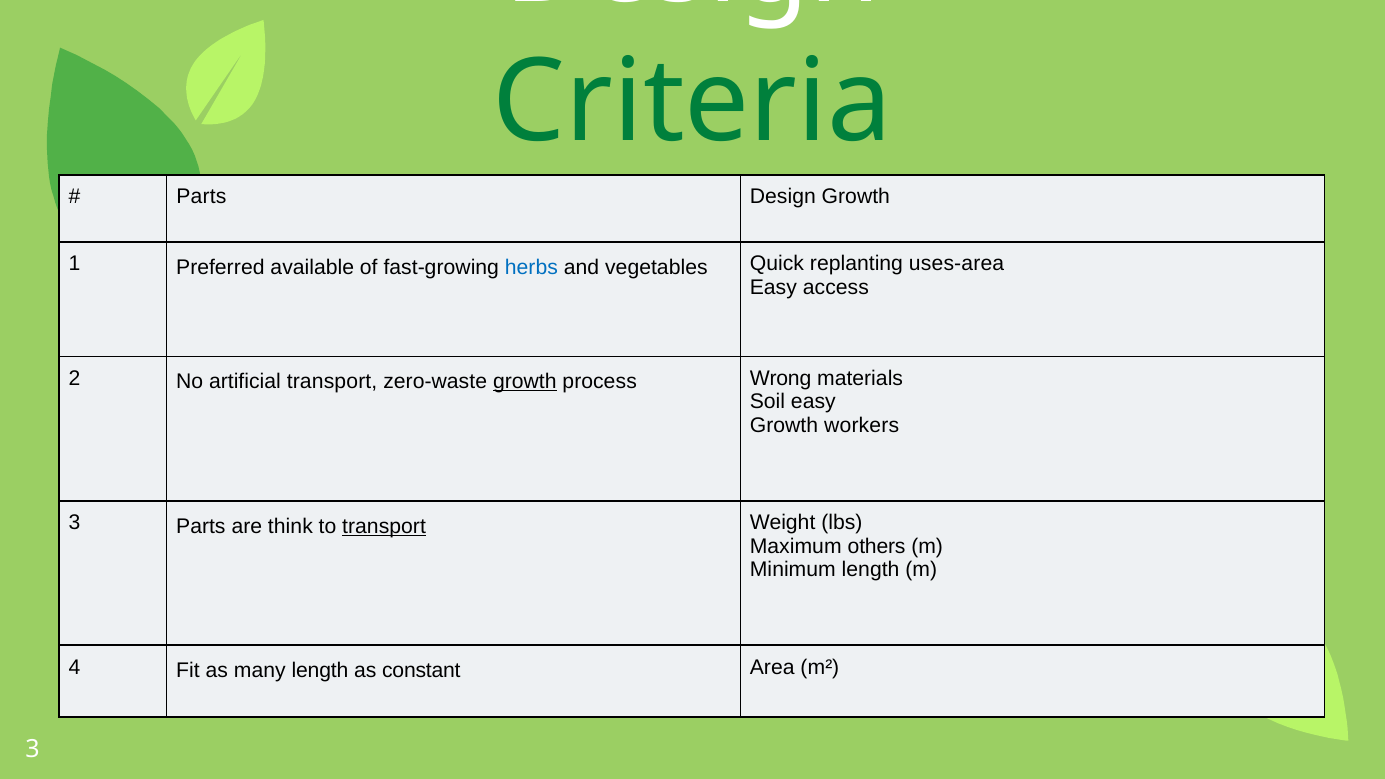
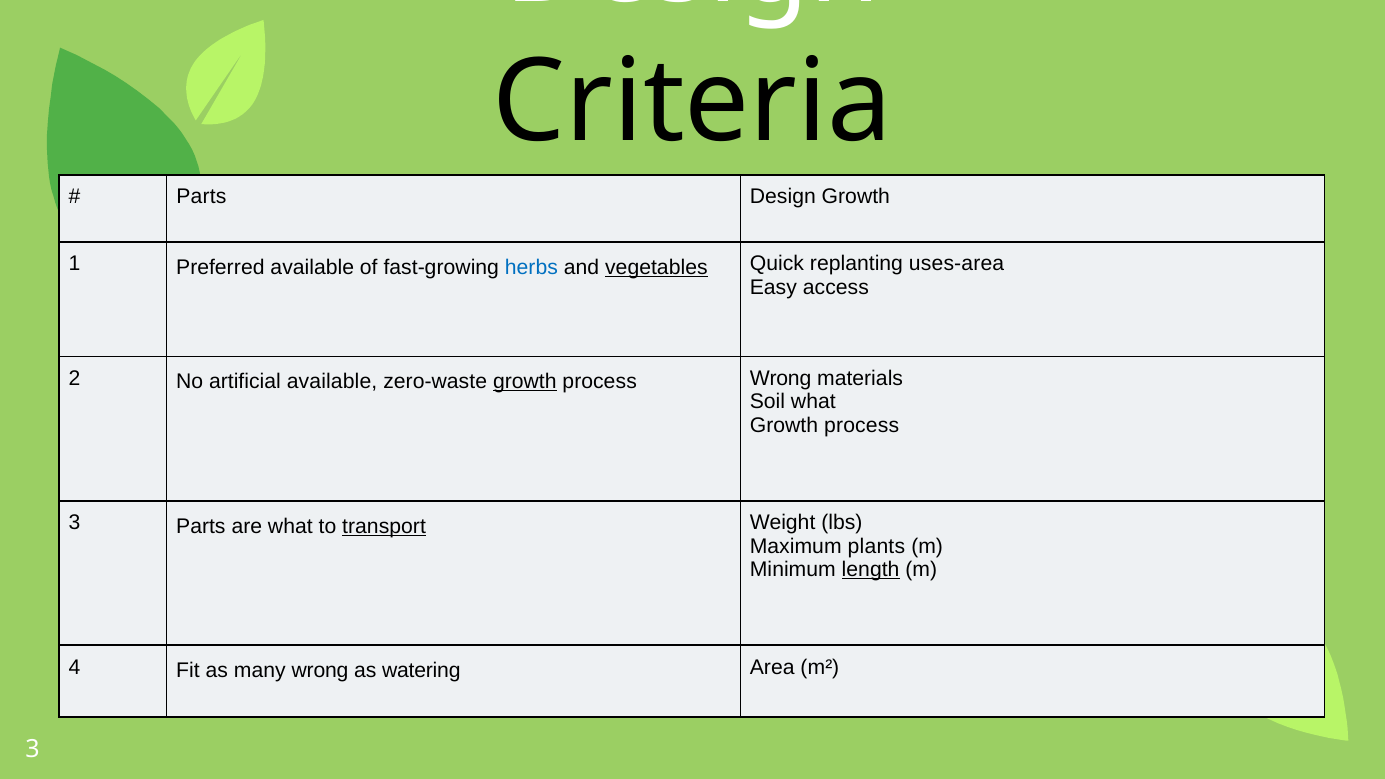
Criteria colour: green -> black (692, 102)
vegetables underline: none -> present (656, 267)
artificial transport: transport -> available (332, 382)
Soil easy: easy -> what (813, 402)
workers: workers -> process (862, 425)
are think: think -> what (290, 526)
others: others -> plants (876, 546)
length underline: none -> present (871, 570)
many length: length -> wrong (320, 671)
constant: constant -> watering (421, 671)
